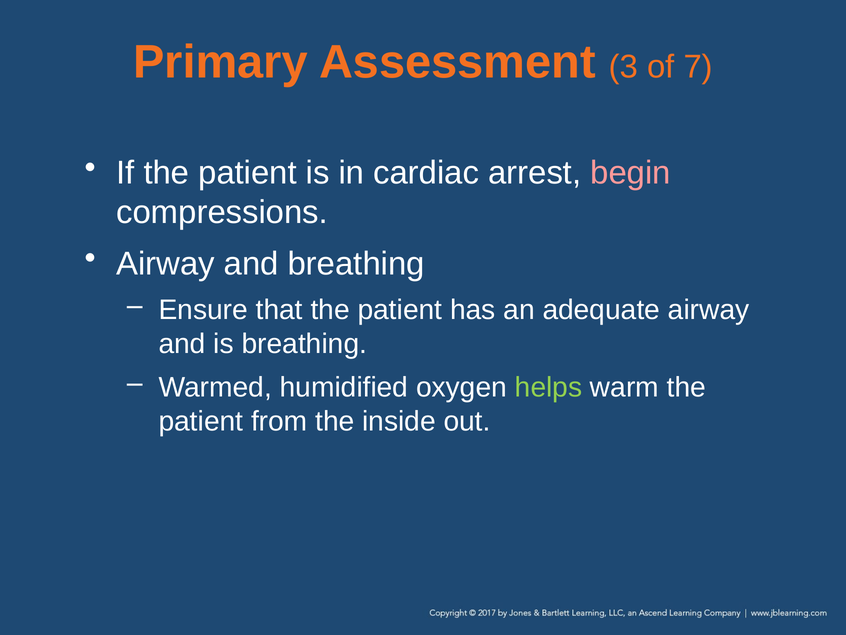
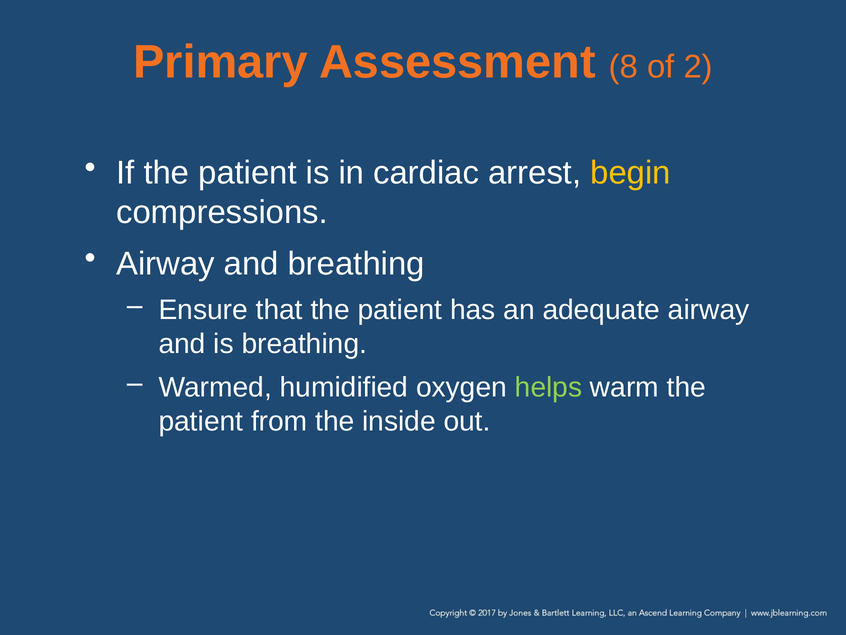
3: 3 -> 8 (624, 67)
7: 7 -> 2 (698, 67)
begin colour: pink -> yellow (631, 173)
